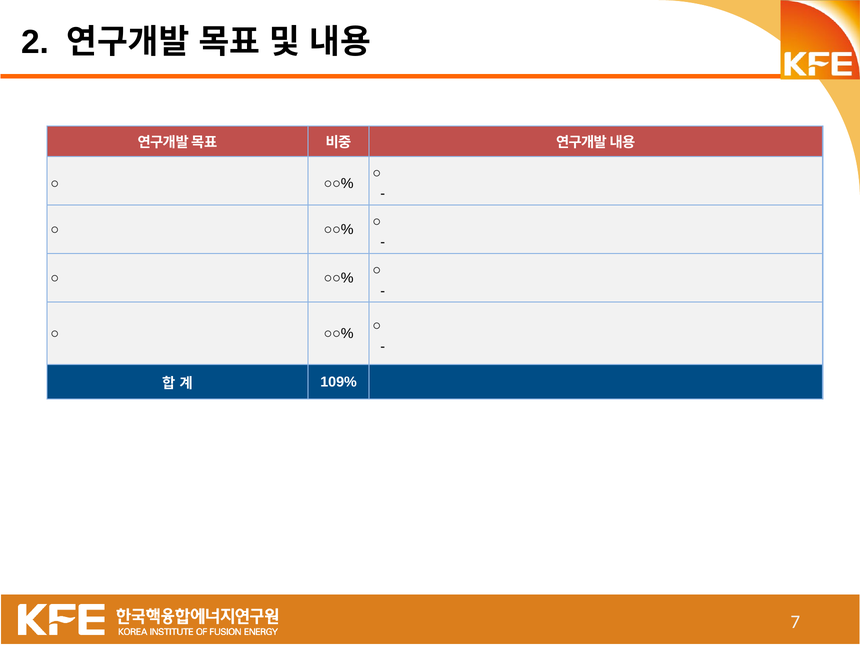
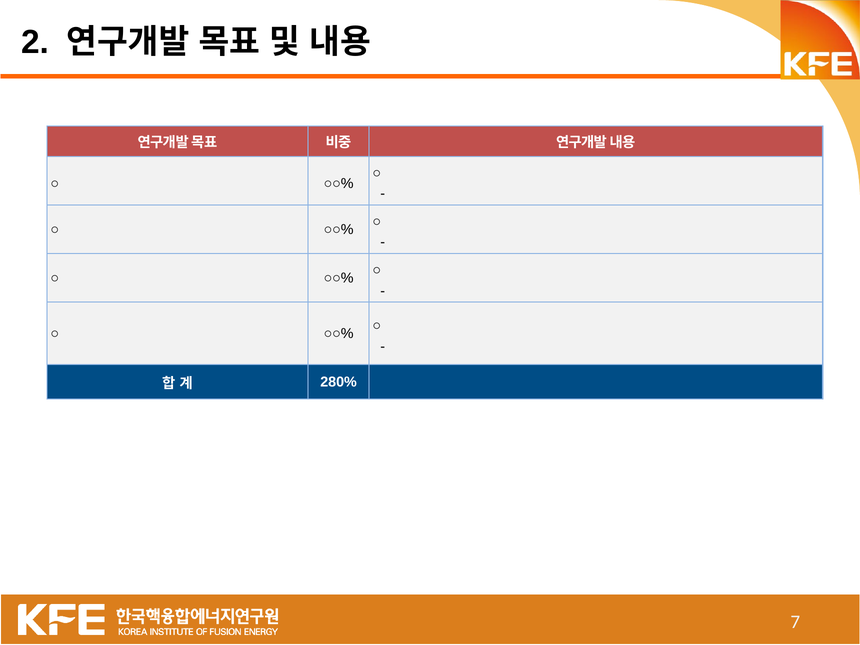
109%: 109% -> 280% (339, 382)
